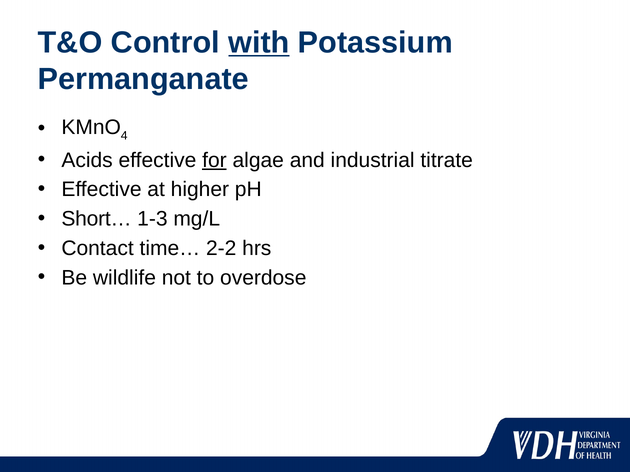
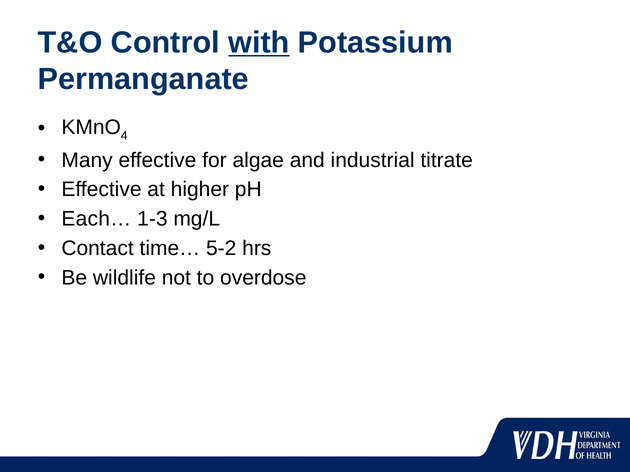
Acids: Acids -> Many (87, 160)
for underline: present -> none (214, 160)
Short…: Short… -> Each… (96, 219)
2-2: 2-2 -> 5-2 (221, 249)
